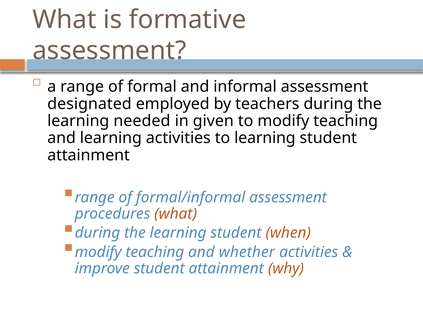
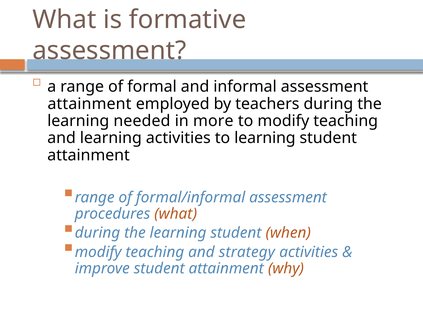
designated: designated -> attainment (89, 104)
given: given -> more (213, 121)
whether: whether -> strategy (247, 252)
